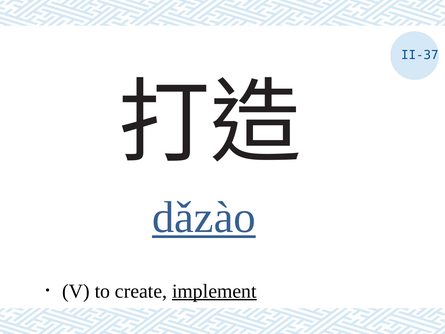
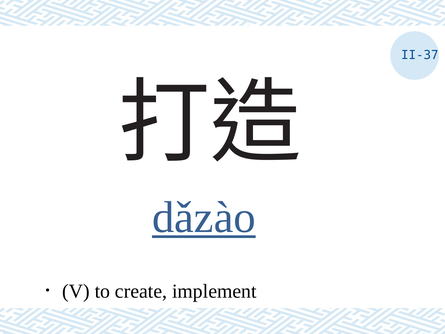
implement underline: present -> none (214, 291)
